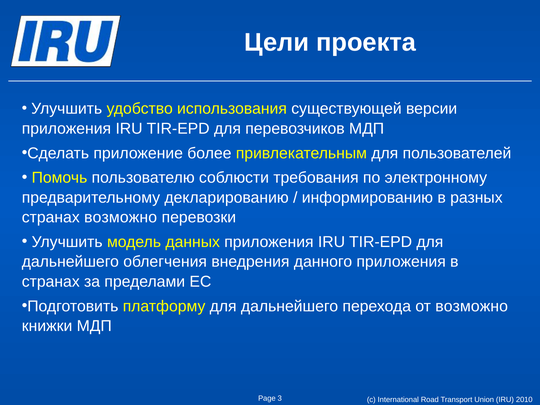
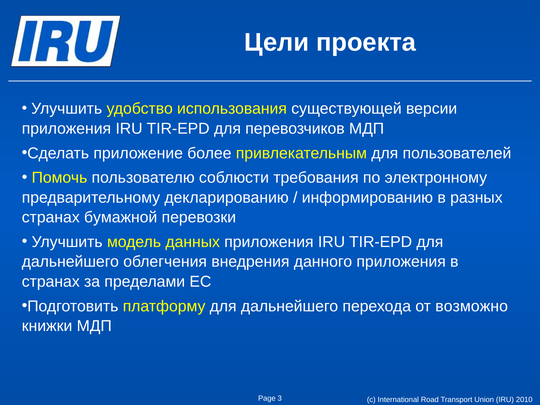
странах возможно: возможно -> бумажной (121, 217)
